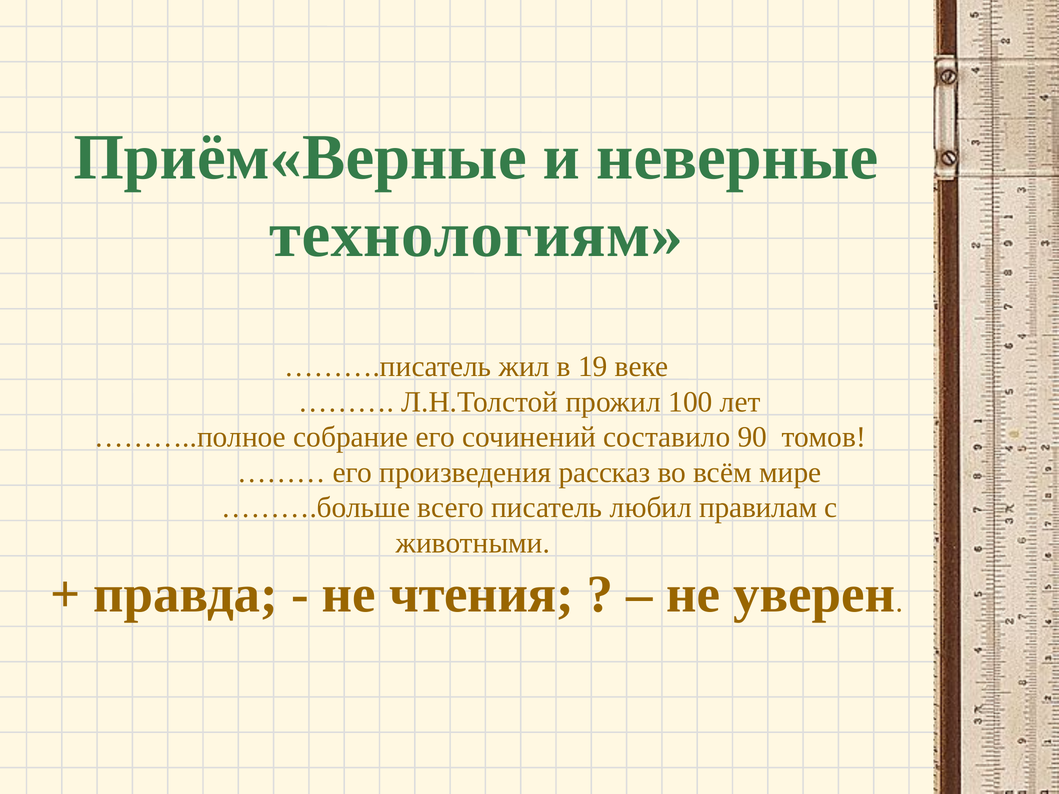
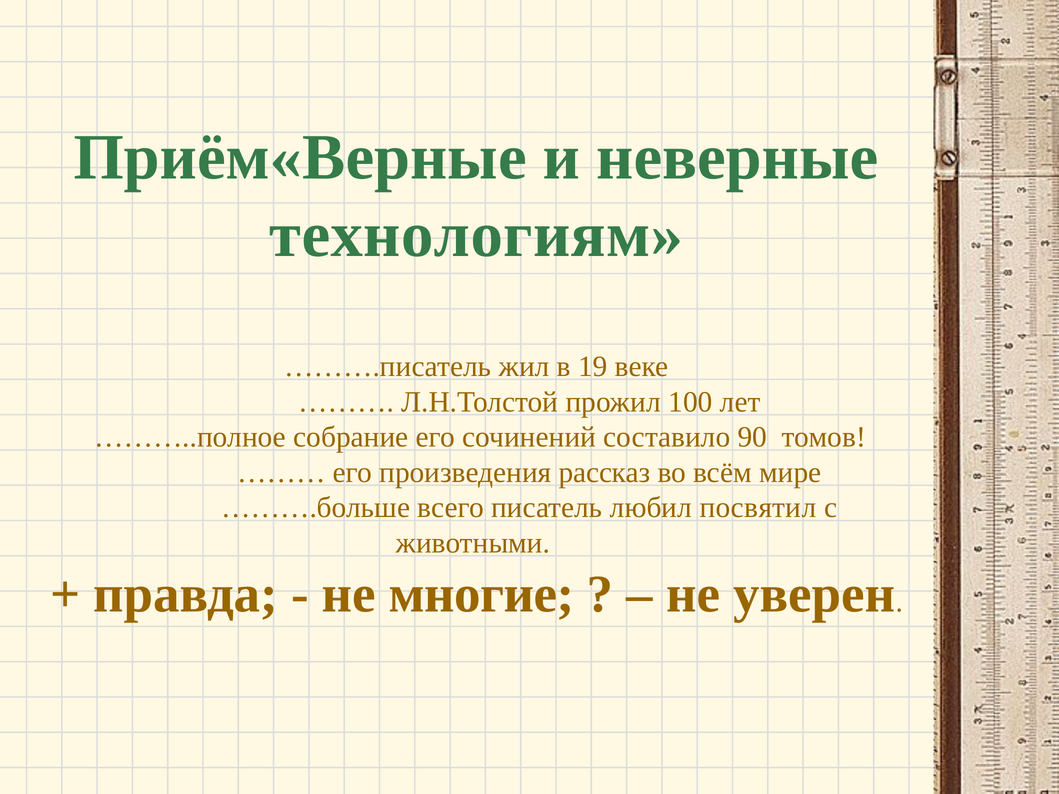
правилам: правилам -> посвятил (758, 508)
чтения: чтения -> многие (482, 594)
